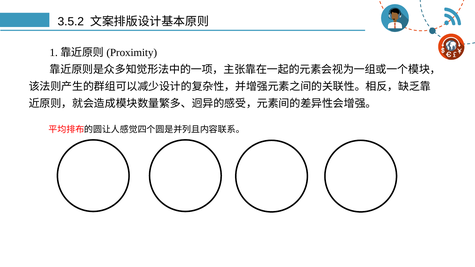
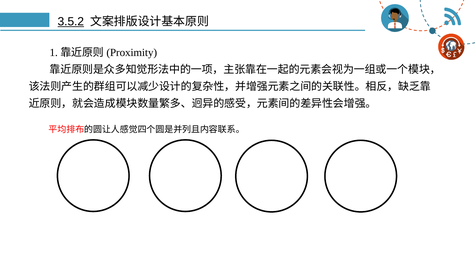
3.5.2 underline: none -> present (71, 21)
